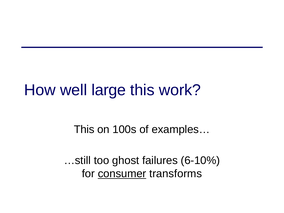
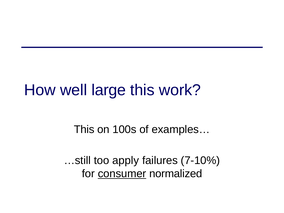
ghost: ghost -> apply (126, 160)
6-10%: 6-10% -> 7-10% (200, 160)
transforms: transforms -> normalized (176, 174)
